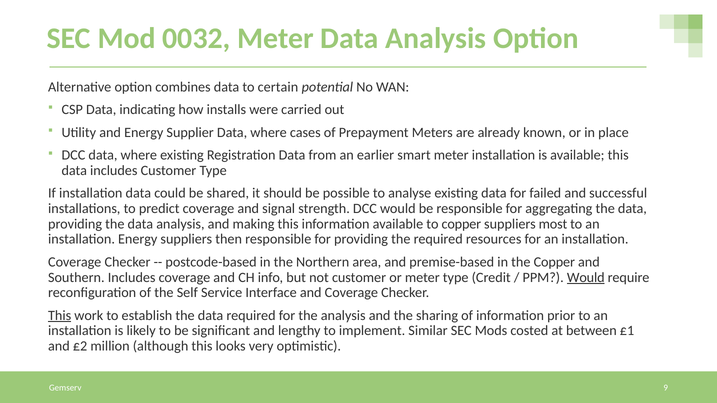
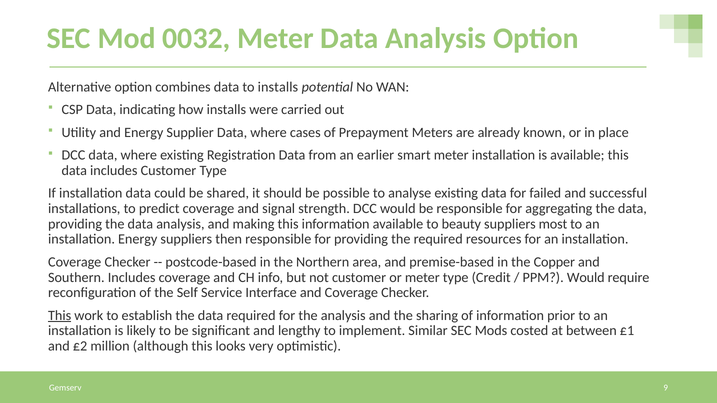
to certain: certain -> installs (278, 87)
to copper: copper -> beauty (461, 224)
Would underline: present -> none (586, 278)
